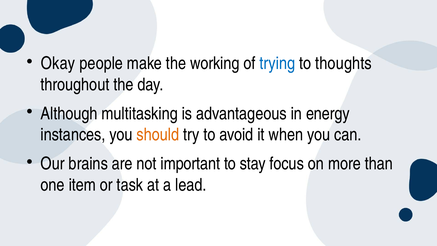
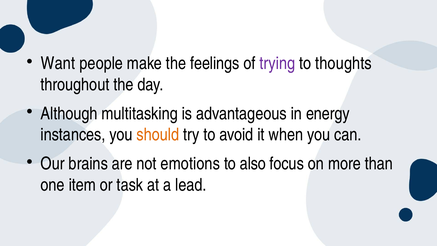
Okay: Okay -> Want (58, 63)
working: working -> feelings (215, 63)
trying colour: blue -> purple (277, 63)
important: important -> emotions (190, 164)
stay: stay -> also (253, 164)
